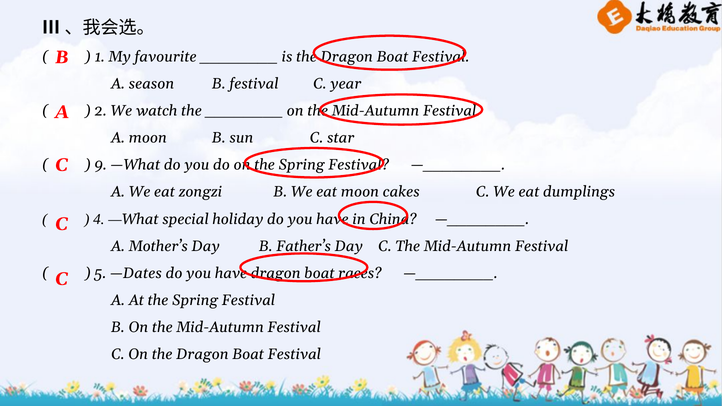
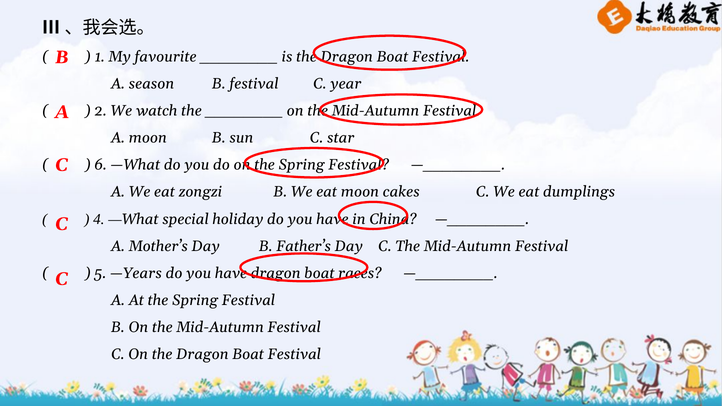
9: 9 -> 6 (101, 165)
—Dates: —Dates -> —Years (136, 273)
